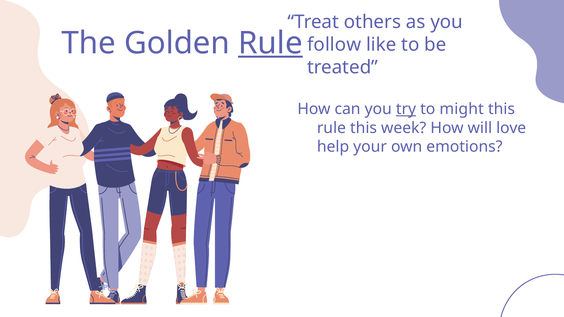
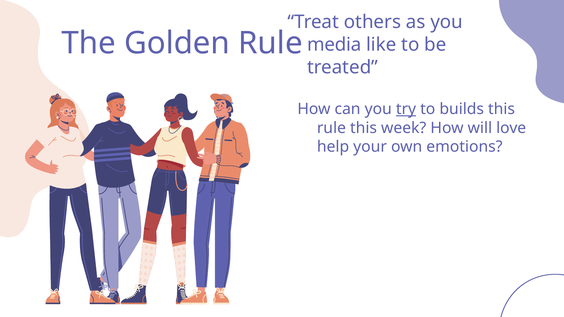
Rule underline: present -> none (270, 43)
follow: follow -> media (334, 45)
might: might -> builds (462, 109)
